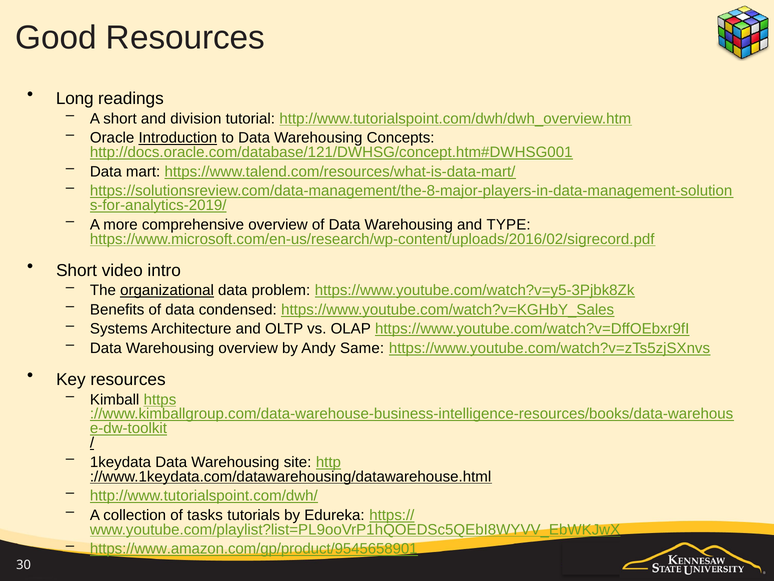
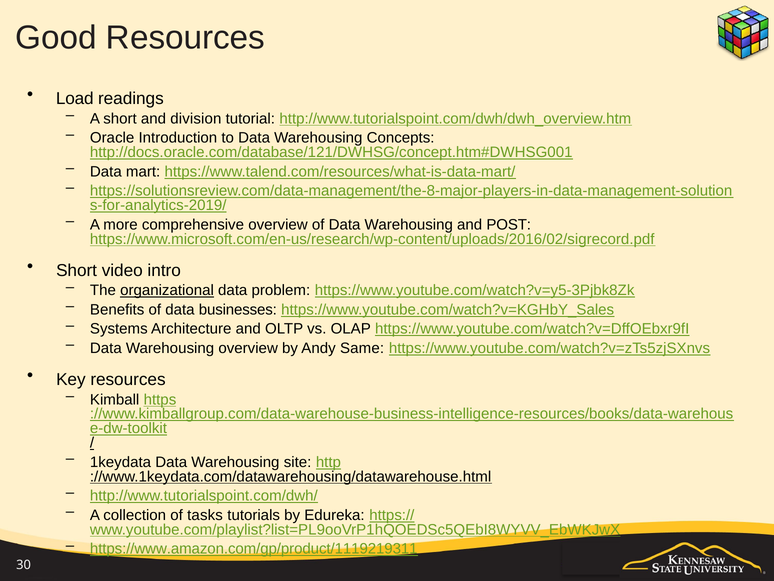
Long: Long -> Load (75, 99)
Introduction underline: present -> none (178, 138)
TYPE: TYPE -> POST (509, 224)
condensed: condensed -> businesses (238, 309)
https://www.amazon.com/gp/product/9545658901: https://www.amazon.com/gp/product/9545658901 -> https://www.amazon.com/gp/product/1119219311 (254, 548)
